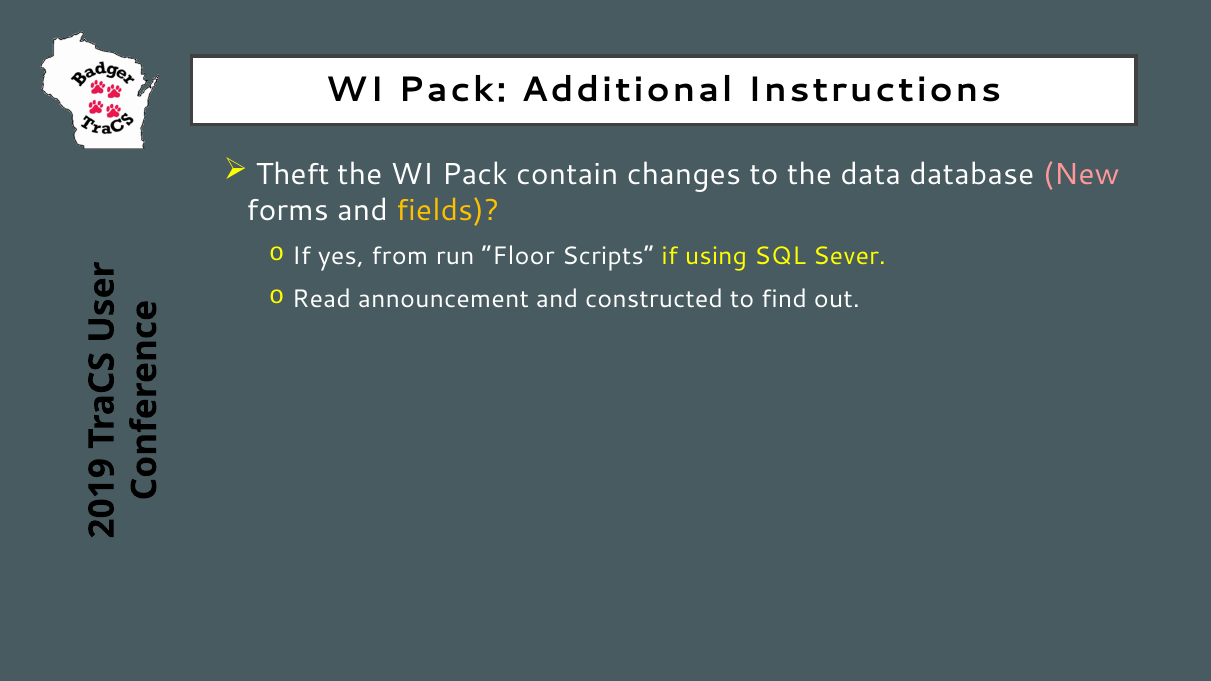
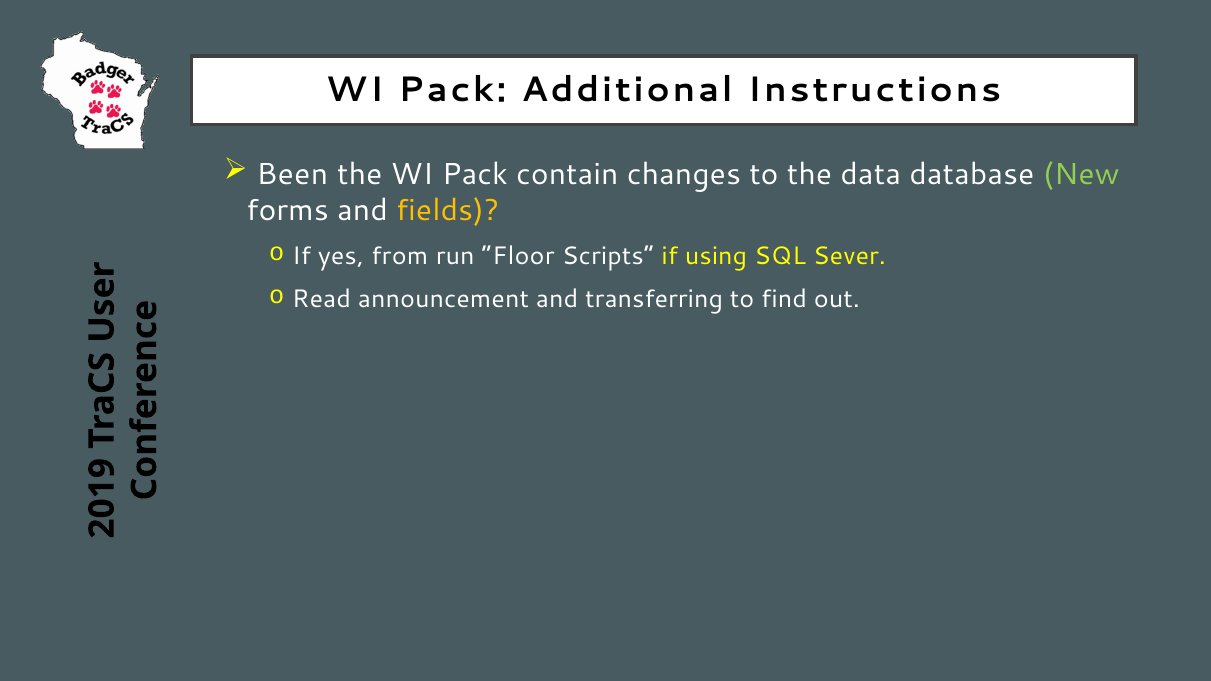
Theft: Theft -> Been (292, 174)
New colour: pink -> light green (1081, 174)
constructed: constructed -> transferring (654, 299)
